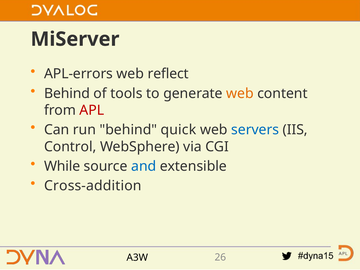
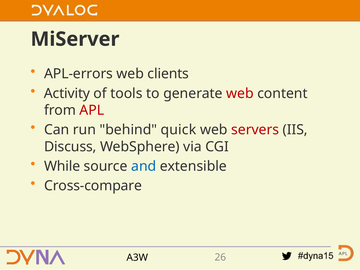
reflect: reflect -> clients (168, 74)
Behind: Behind -> Activity (67, 93)
web colour: orange -> red (240, 93)
servers colour: blue -> red (255, 130)
Control: Control -> Discuss (70, 147)
Cross-addition: Cross-addition -> Cross-compare (93, 186)
